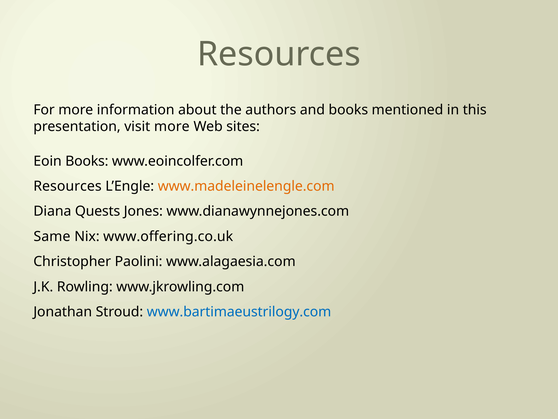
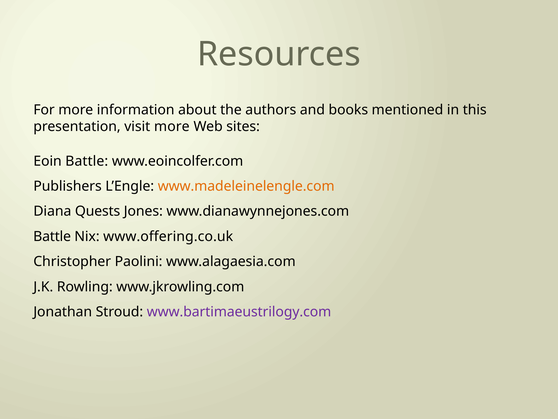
Eoin Books: Books -> Battle (87, 161)
Resources: Resources -> Publishers (68, 186)
Same: Same -> Battle (52, 236)
www.bartimaeustrilogy.com colour: blue -> purple (239, 312)
